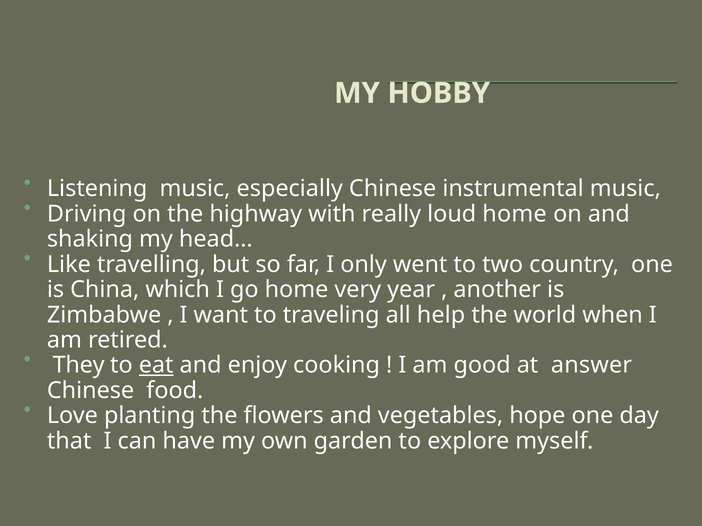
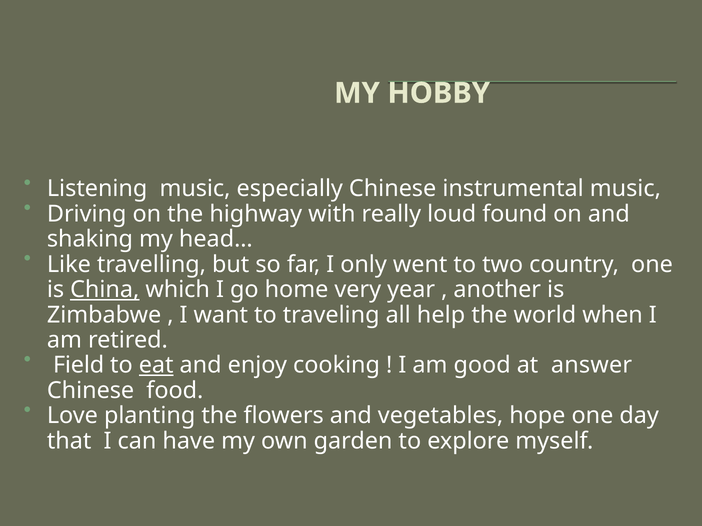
loud home: home -> found (515, 214)
China underline: none -> present (105, 290)
They: They -> Field (79, 366)
